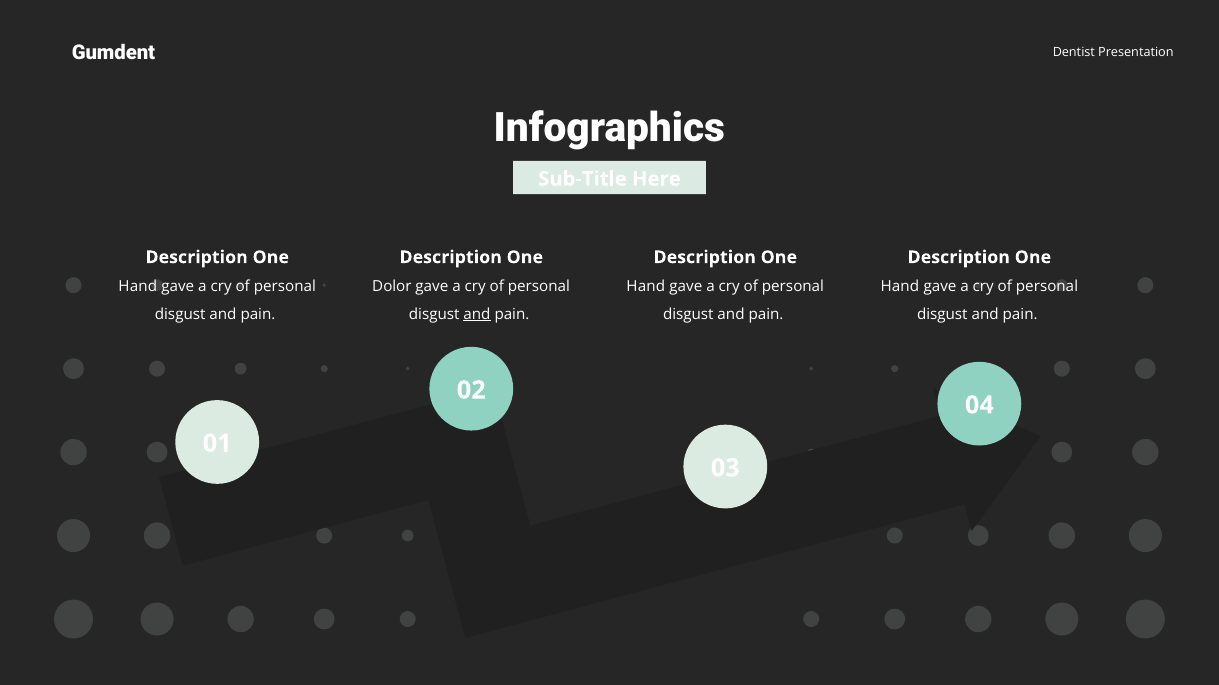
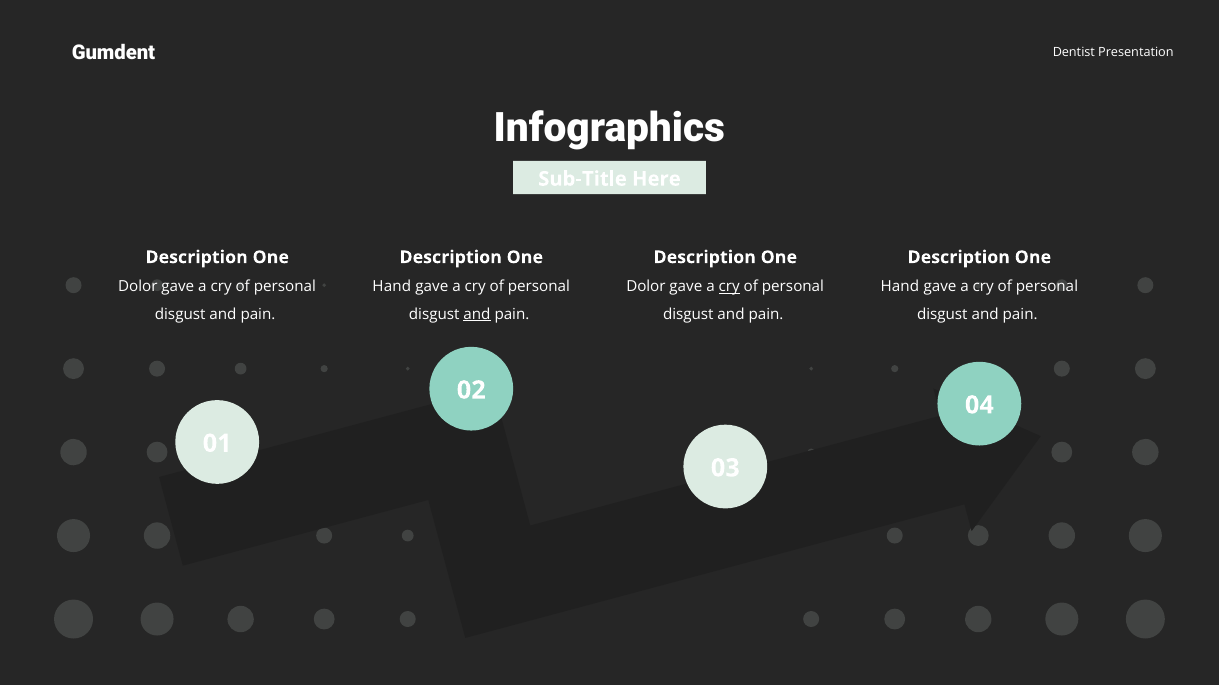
Hand: Hand -> Dolor (138, 287)
Dolor: Dolor -> Hand (392, 287)
Hand: Hand -> Dolor (646, 287)
cry underline: none -> present (729, 287)
